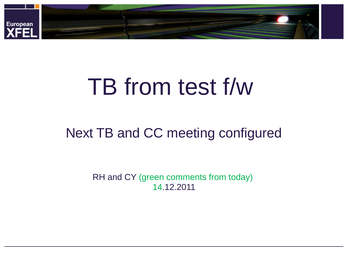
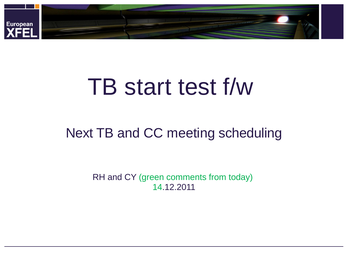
TB from: from -> start (148, 87)
configured: configured -> scheduling (250, 133)
